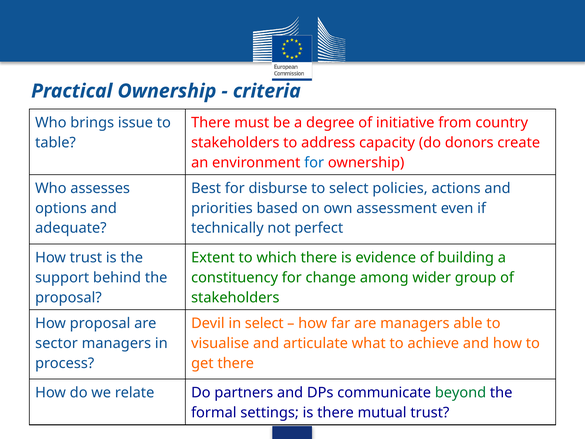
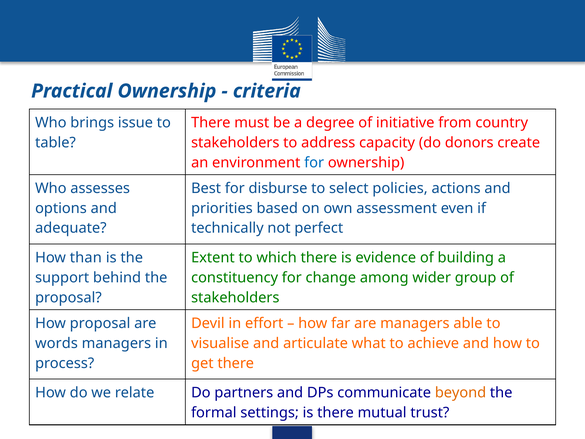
How trust: trust -> than (86, 258)
in select: select -> effort (264, 323)
sector: sector -> words (56, 343)
beyond colour: green -> orange (461, 393)
